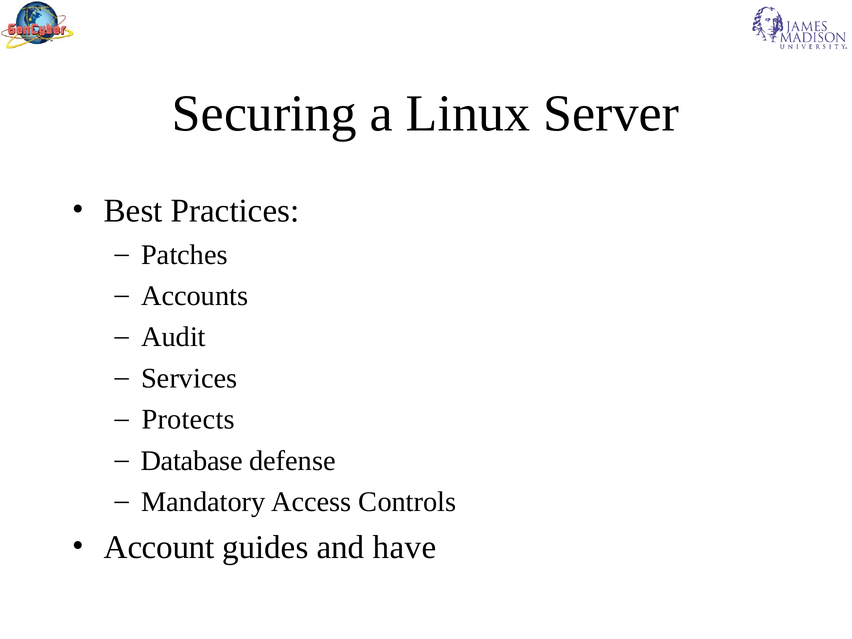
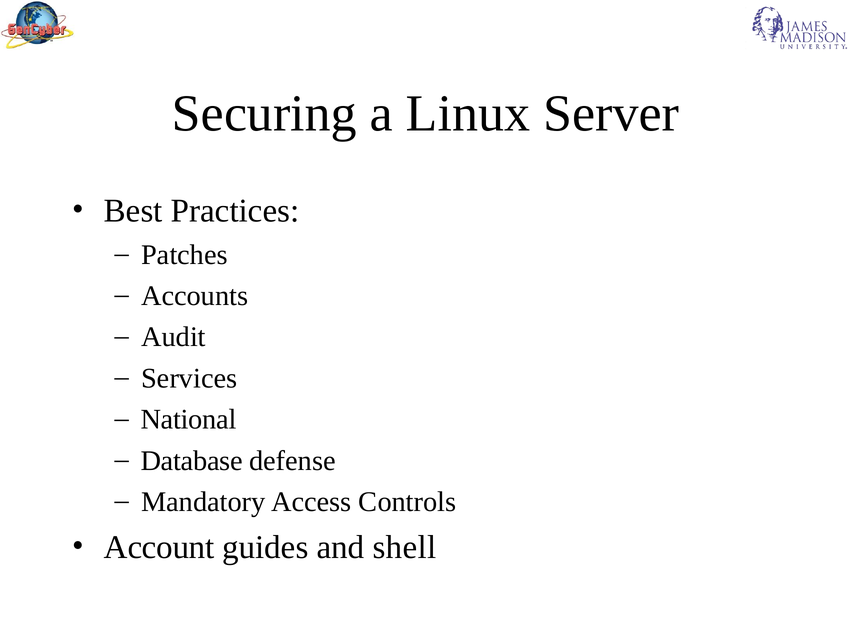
Protects: Protects -> National (189, 419)
have: have -> shell (405, 547)
